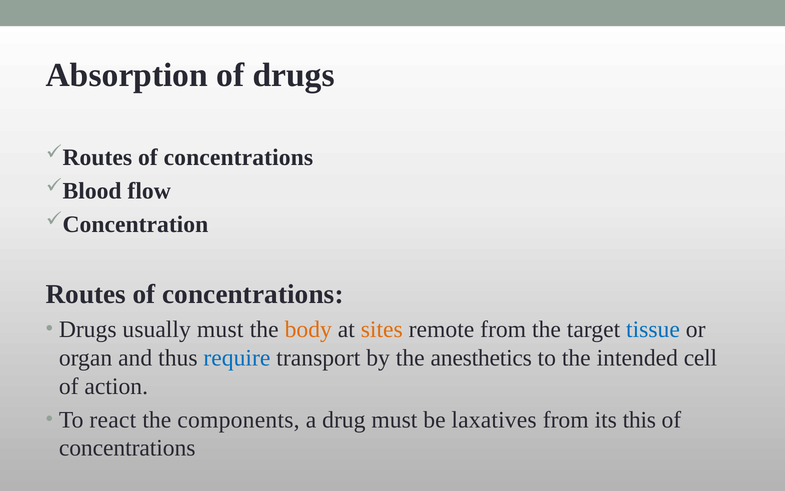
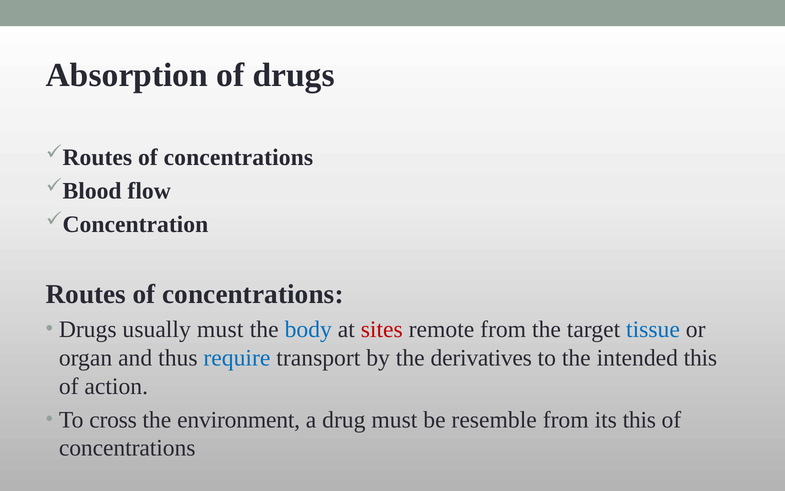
body colour: orange -> blue (308, 329)
sites colour: orange -> red (382, 329)
anesthetics: anesthetics -> derivatives (481, 358)
intended cell: cell -> this (700, 358)
react: react -> cross (113, 420)
components: components -> environment (239, 420)
laxatives: laxatives -> resemble (494, 420)
